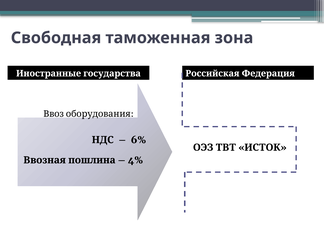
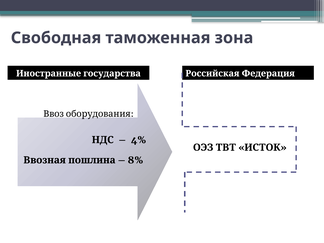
6%: 6% -> 4% (138, 140)
4%: 4% -> 8% (135, 160)
